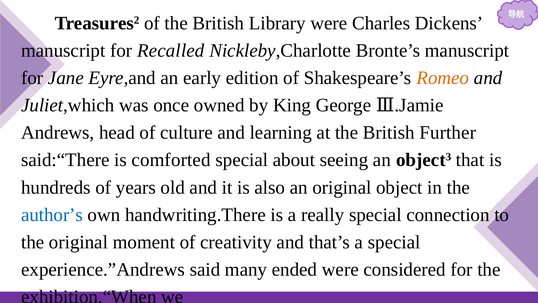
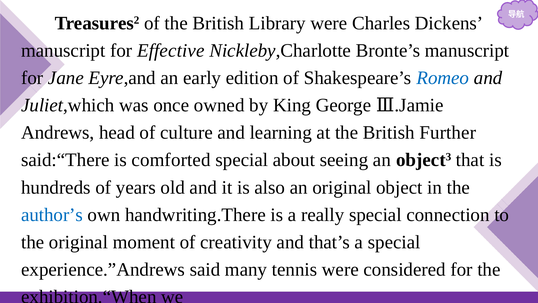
Recalled: Recalled -> Effective (171, 51)
Romeo colour: orange -> blue (443, 78)
ended: ended -> tennis (294, 269)
